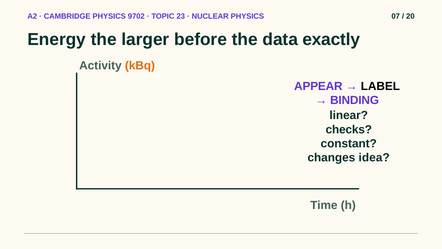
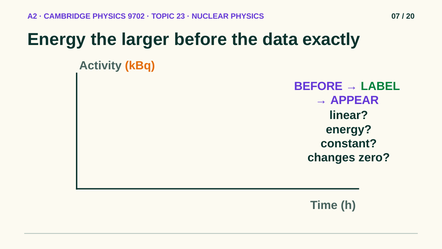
APPEAR: APPEAR -> BEFORE (318, 86)
LABEL colour: black -> green (380, 86)
BINDING: BINDING -> APPEAR (355, 100)
checks: checks -> energy (349, 129)
idea: idea -> zero (374, 157)
